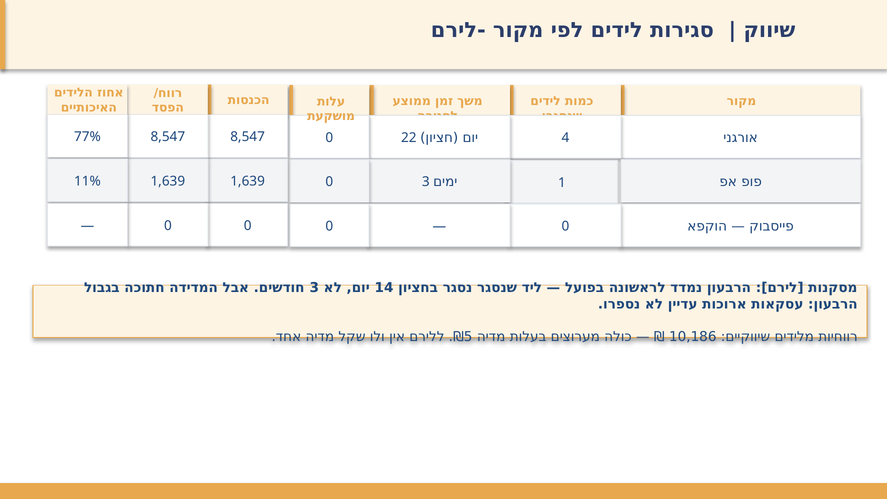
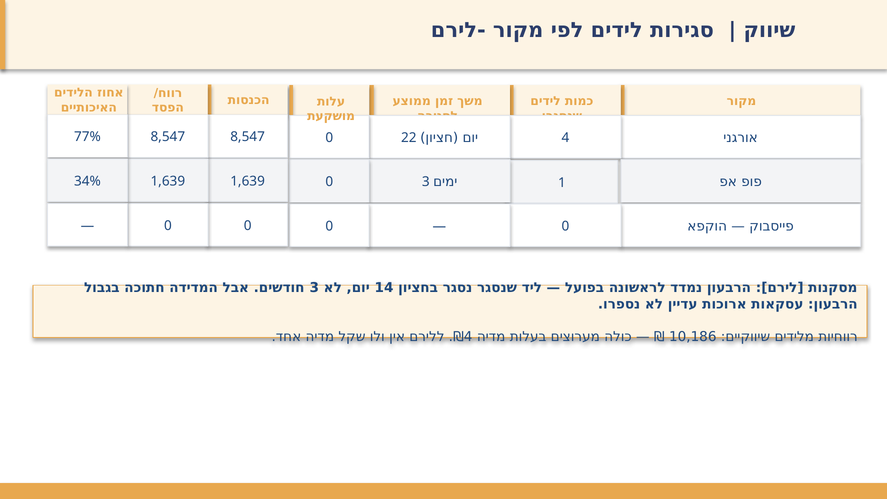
11%: 11% -> 34% (87, 181)
₪5: ₪5 -> ₪4 (463, 337)
